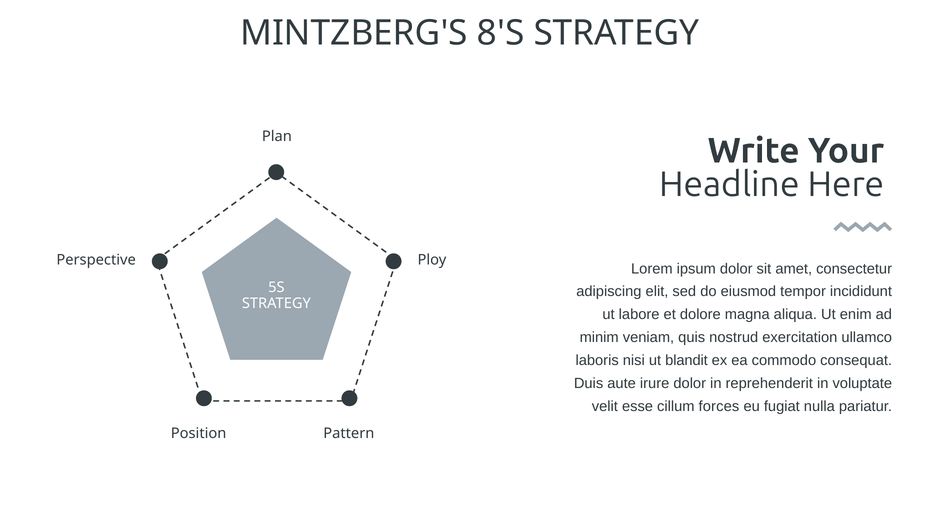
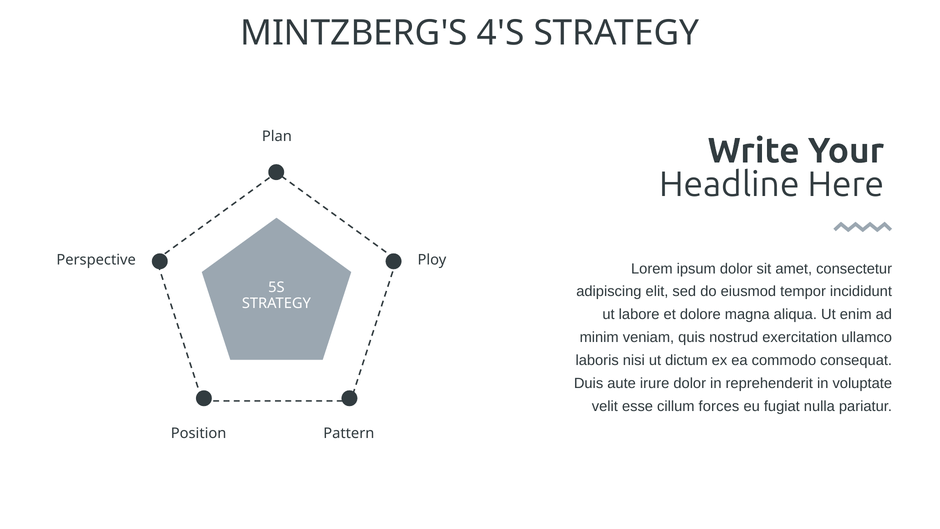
8'S: 8'S -> 4'S (501, 33)
blandit: blandit -> dictum (687, 360)
